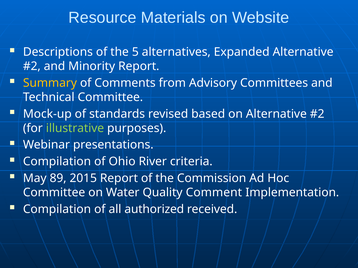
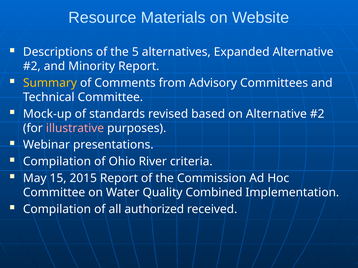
illustrative colour: light green -> pink (75, 128)
89: 89 -> 15 (58, 178)
Comment: Comment -> Combined (214, 193)
